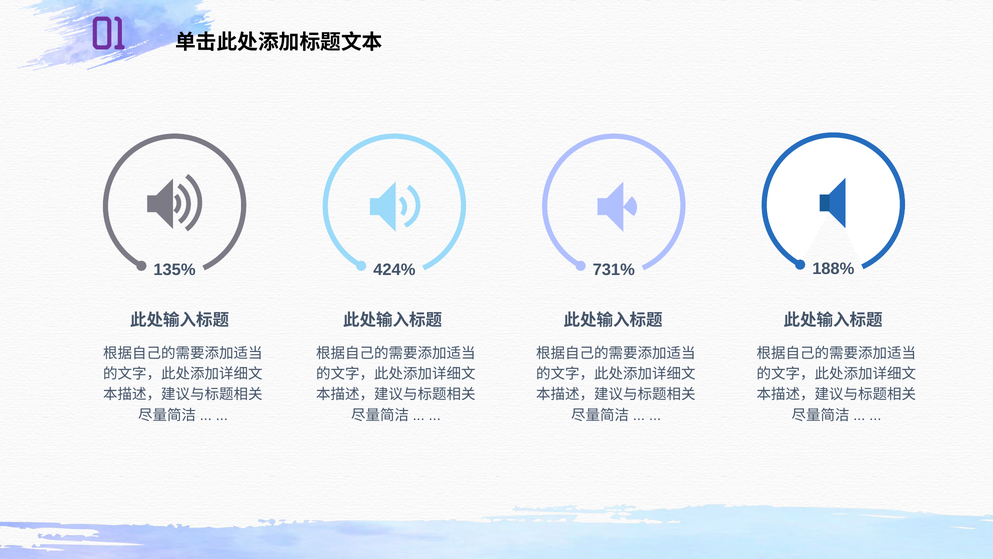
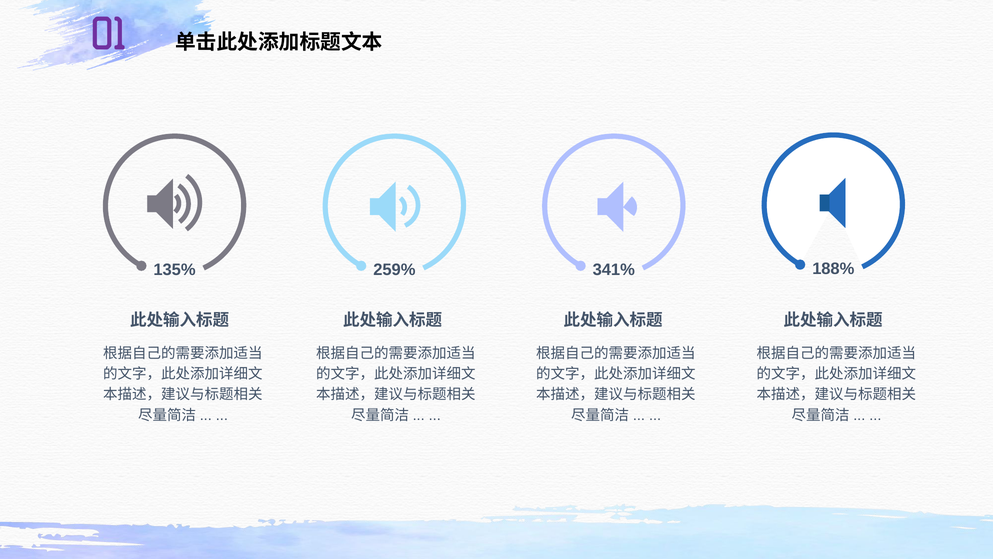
424%: 424% -> 259% (394, 270)
731%: 731% -> 341% (614, 270)
